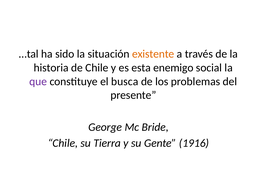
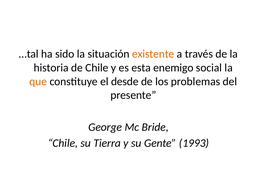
que colour: purple -> orange (38, 81)
busca: busca -> desde (125, 81)
1916: 1916 -> 1993 (194, 143)
